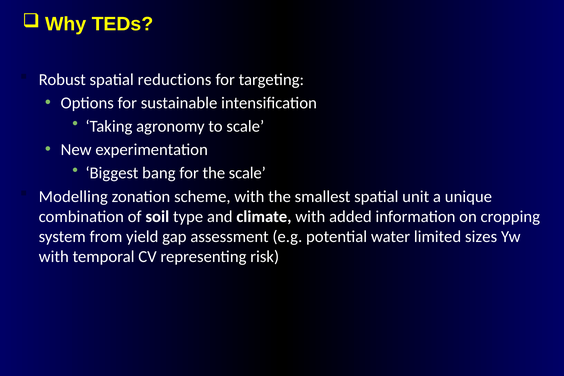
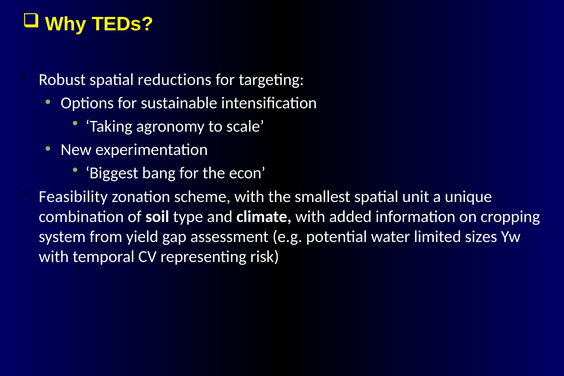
the scale: scale -> econ (247, 173)
Modelling: Modelling -> Feasibility (73, 197)
